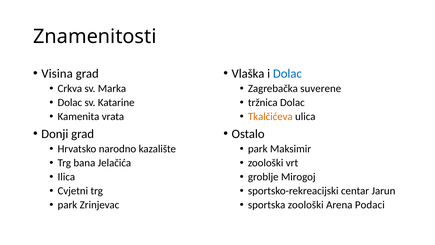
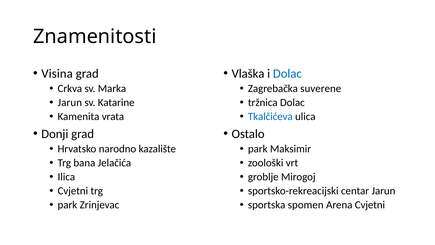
Dolac: Dolac -> Jarun (70, 103)
Tkalčićeva colour: orange -> blue (270, 117)
sportska zoološki: zoološki -> spomen (306, 205)
Arena Podaci: Podaci -> Cvjetni (370, 205)
